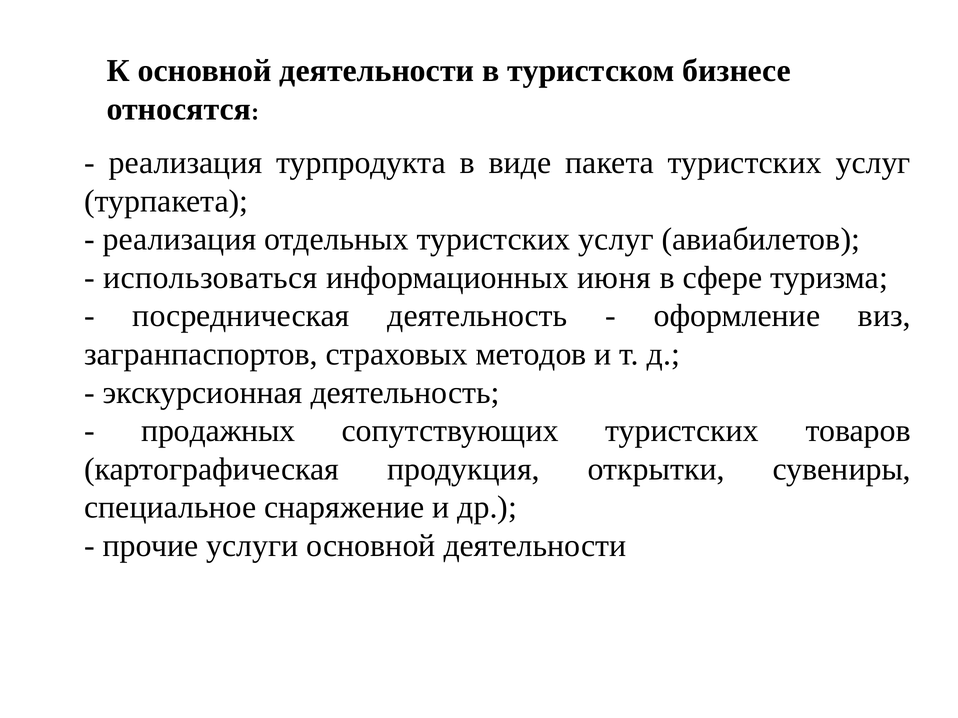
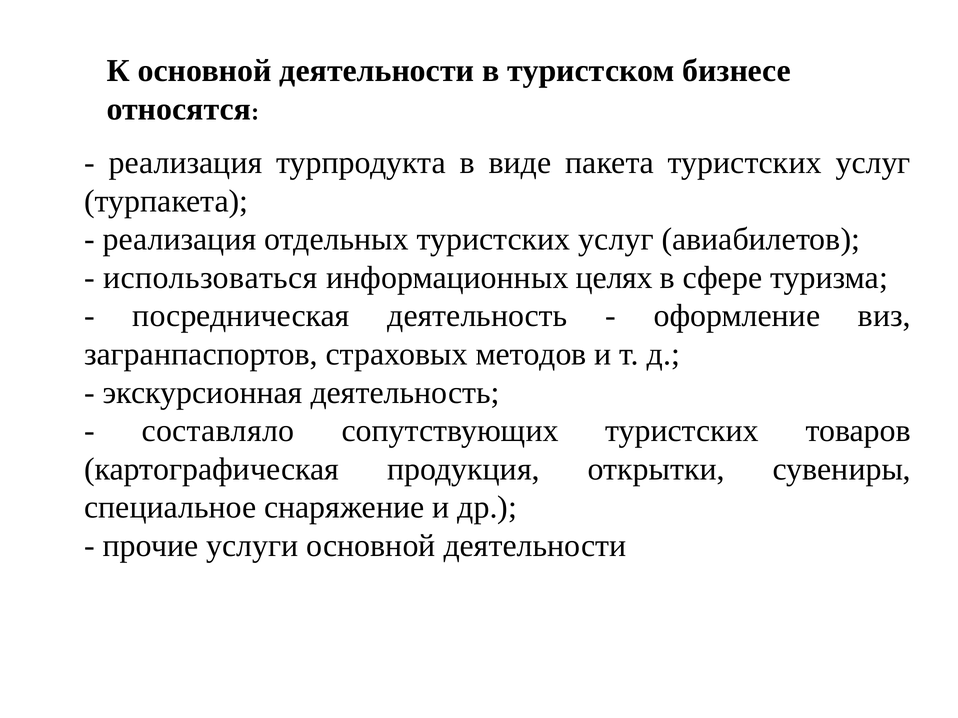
июня: июня -> целях (614, 278)
продажных: продажных -> составляло (218, 431)
